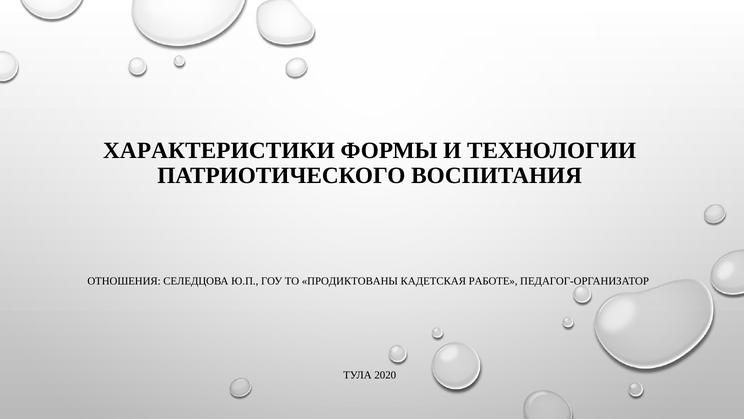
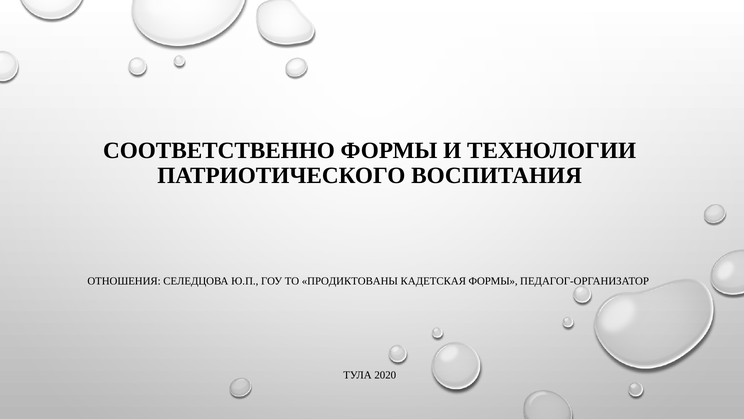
ХАРАКТЕРИСТИКИ: ХАРАКТЕРИСТИКИ -> СООТВЕТСТВЕННО (219, 150)
КАДЕТСКАЯ РАБОТЕ: РАБОТЕ -> ФОРМЫ (493, 281)
